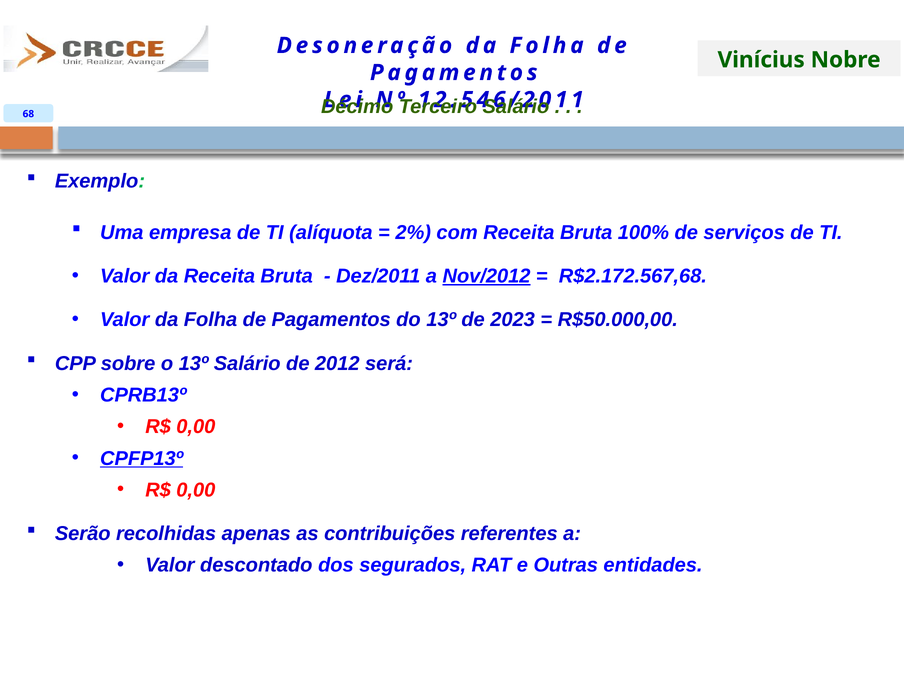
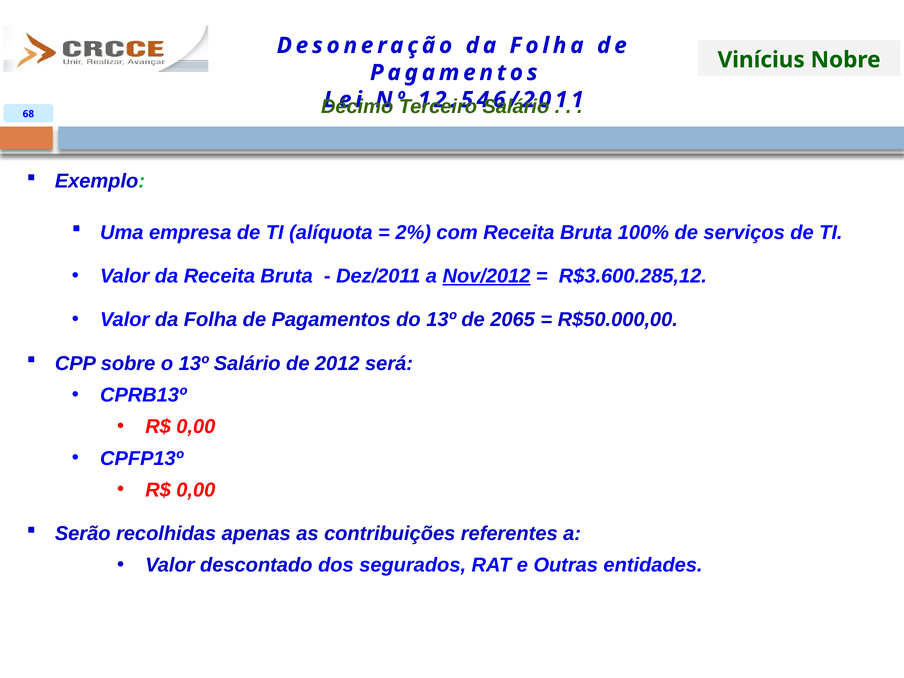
R$2.172.567,68: R$2.172.567,68 -> R$3.600.285,12 (633, 276)
2023: 2023 -> 2065 (513, 320)
CPFP13º underline: present -> none (142, 458)
